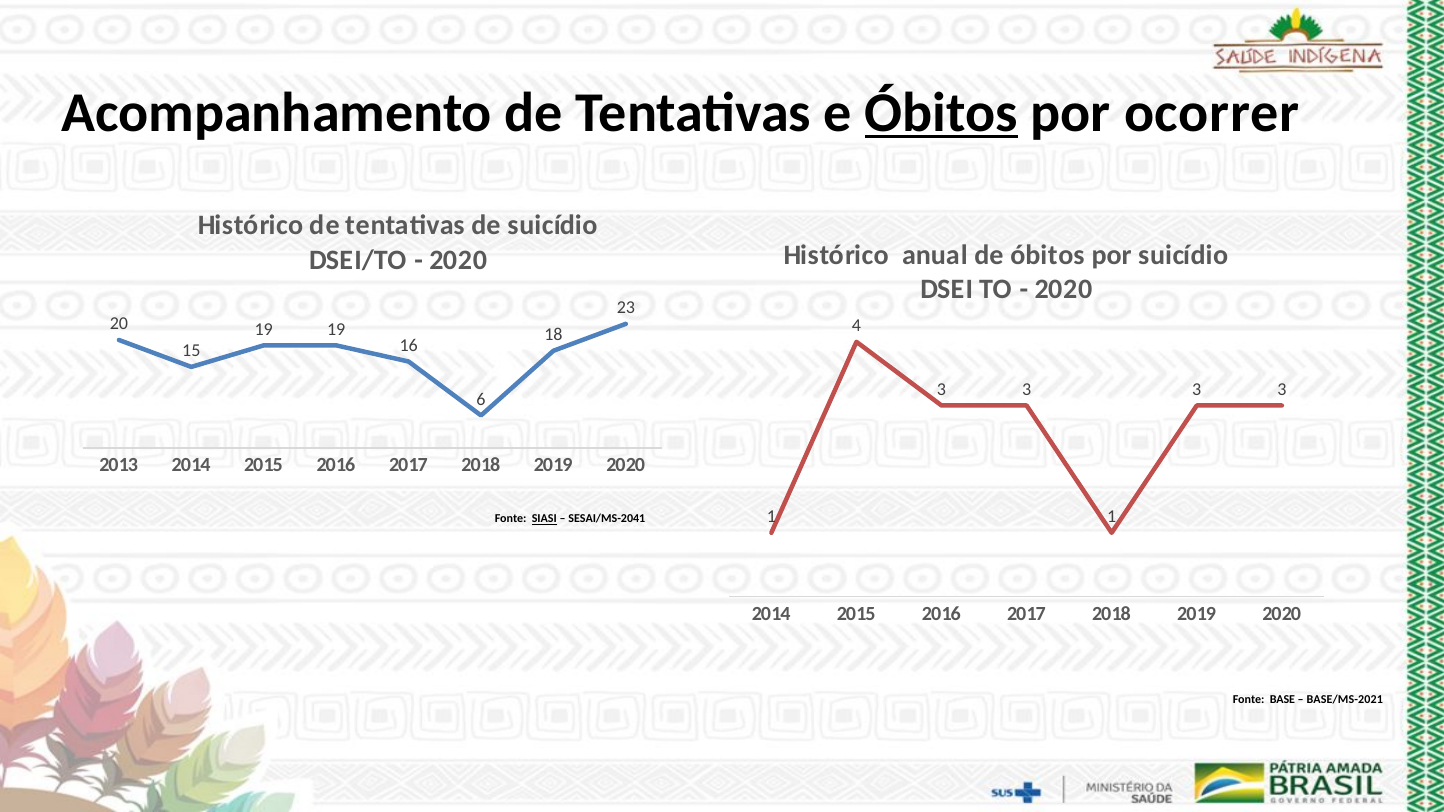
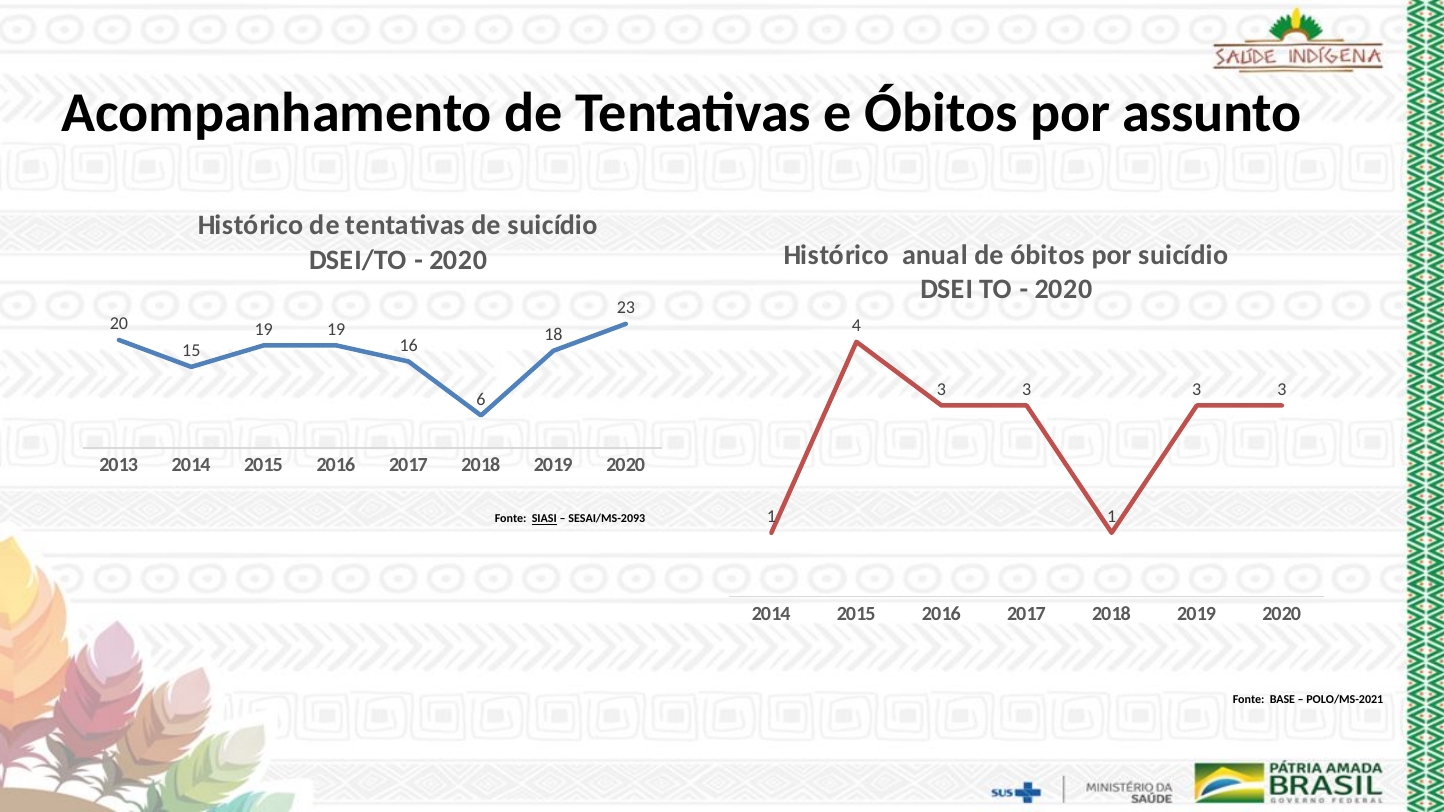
Óbitos underline: present -> none (941, 113)
ocorrer: ocorrer -> assunto (1212, 113)
SESAI/MS-2041: SESAI/MS-2041 -> SESAI/MS-2093 (607, 519)
BASE/MS-2021: BASE/MS-2021 -> POLO/MS-2021 (1345, 700)
